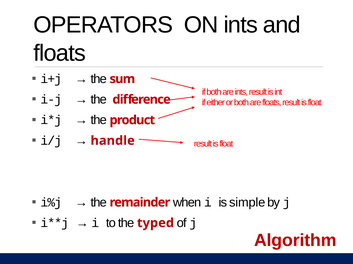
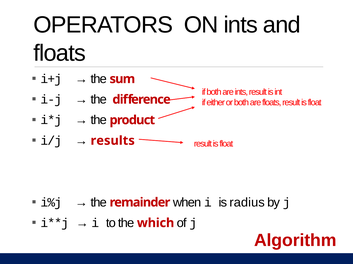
handle: handle -> results (113, 141)
simple: simple -> radius (247, 203)
typed: typed -> which (156, 224)
